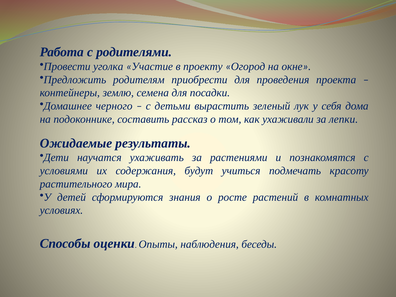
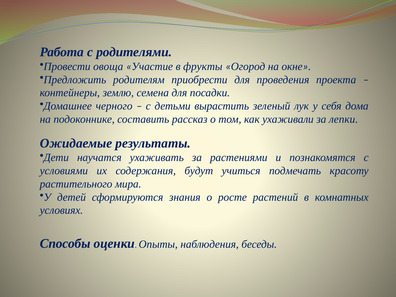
уголка: уголка -> овоща (108, 66)
проекту: проекту -> фрукты (203, 66)
